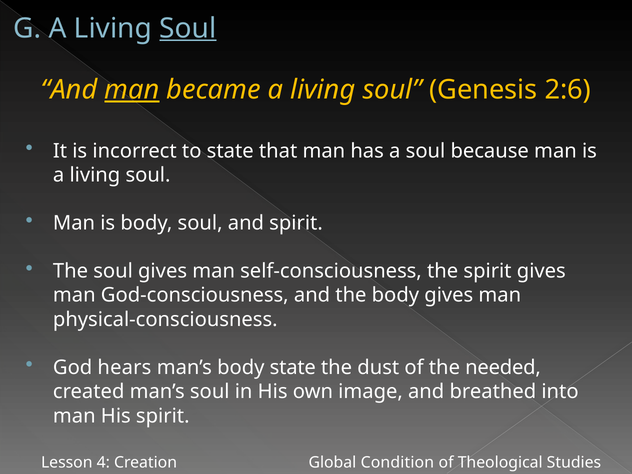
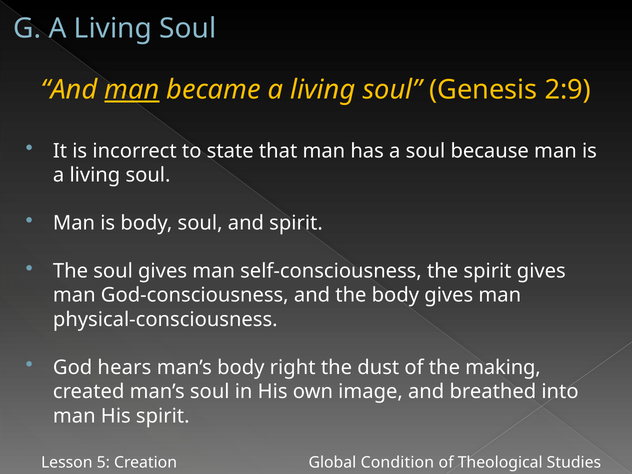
Soul underline: present -> none (188, 28)
2:6: 2:6 -> 2:9 (568, 90)
body state: state -> right (293, 367)
needed: needed -> making (503, 367)
4: 4 -> 5 (103, 462)
